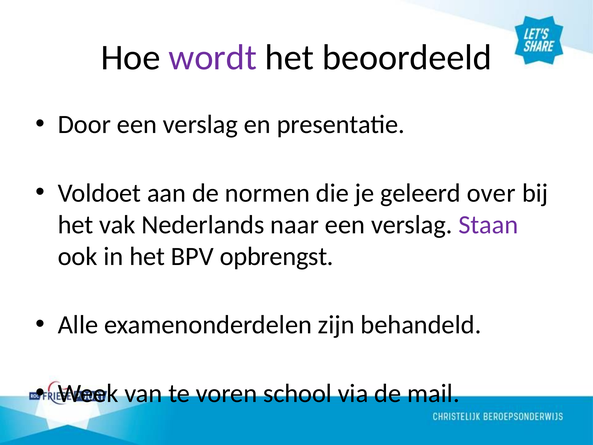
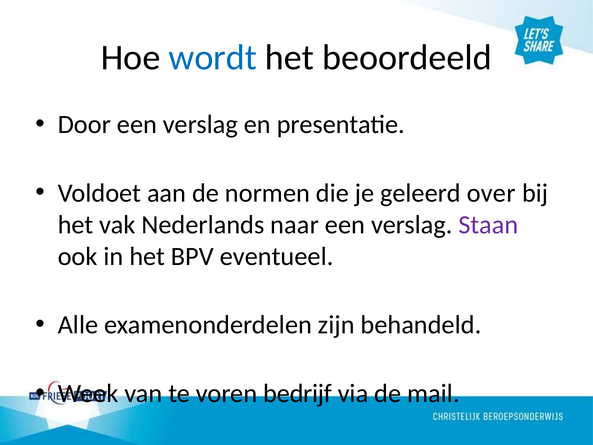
wordt colour: purple -> blue (213, 57)
opbrengst: opbrengst -> eventueel (277, 256)
school: school -> bedrijf (298, 393)
